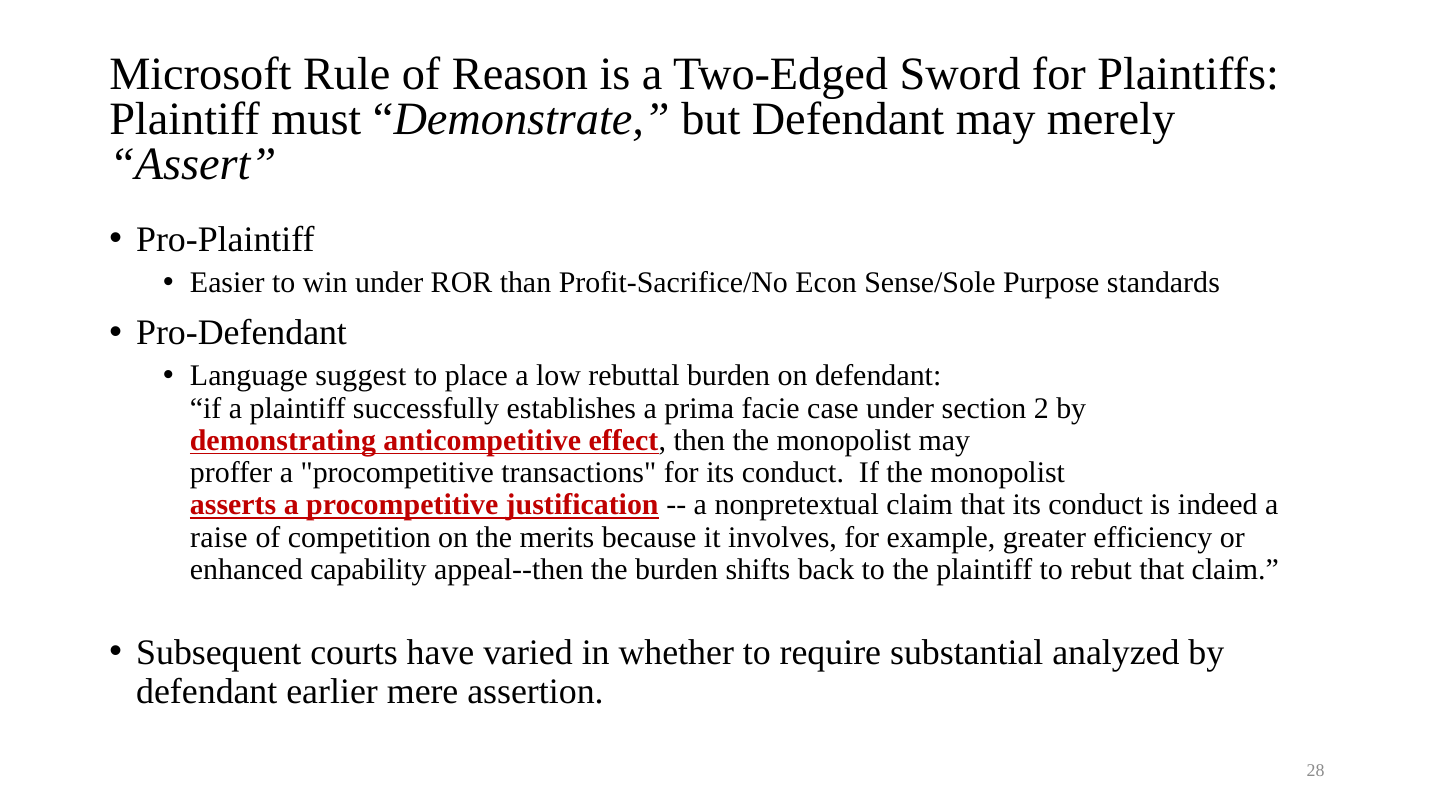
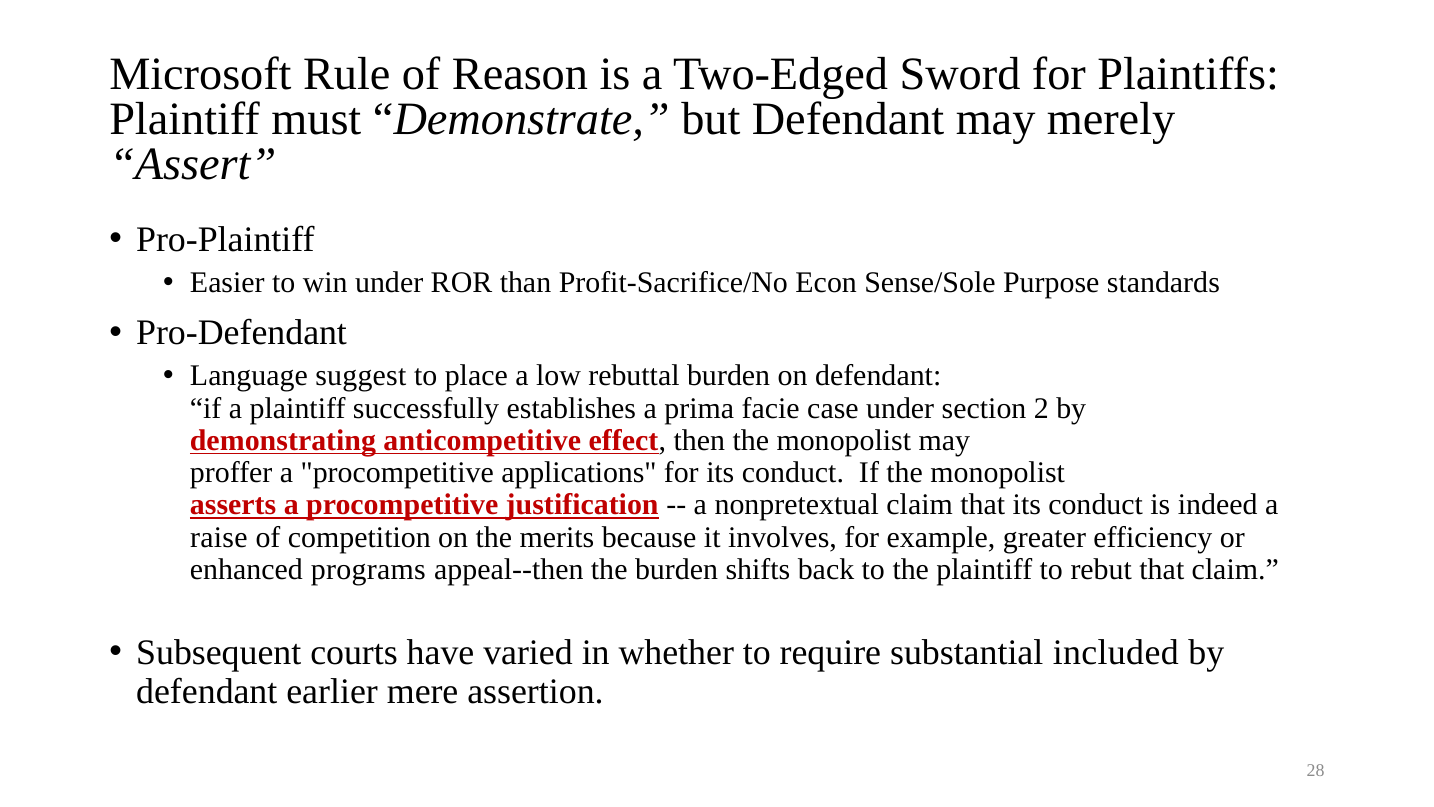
transactions: transactions -> applications (579, 473)
capability: capability -> programs (368, 570)
analyzed: analyzed -> included (1116, 652)
